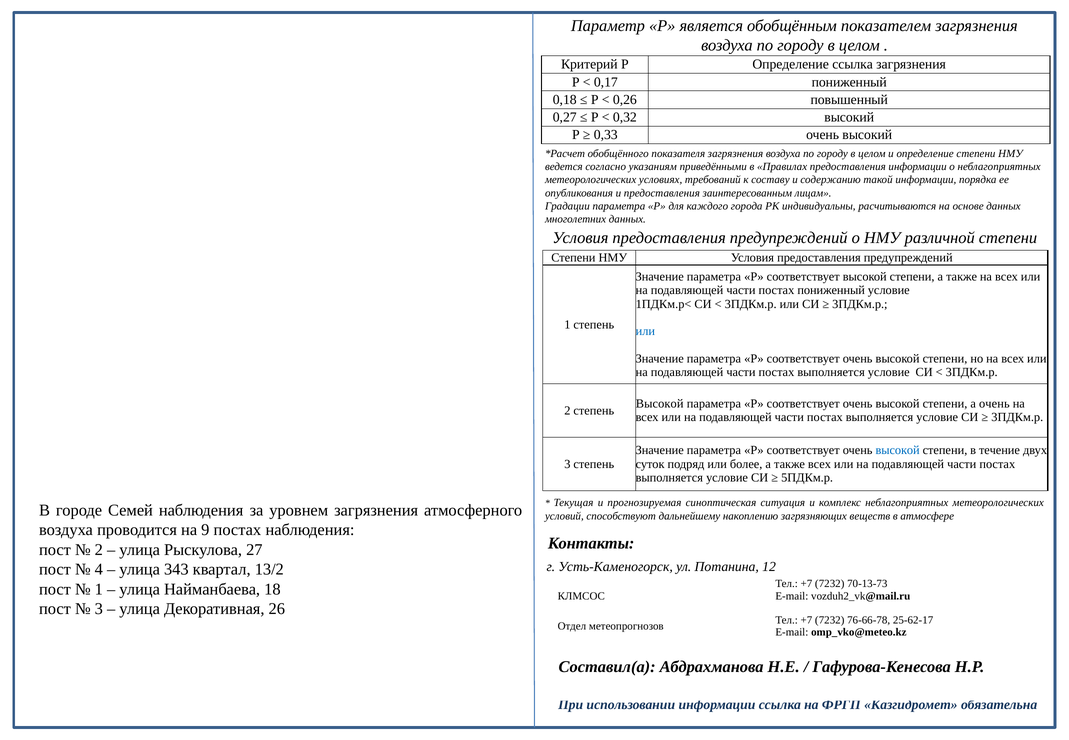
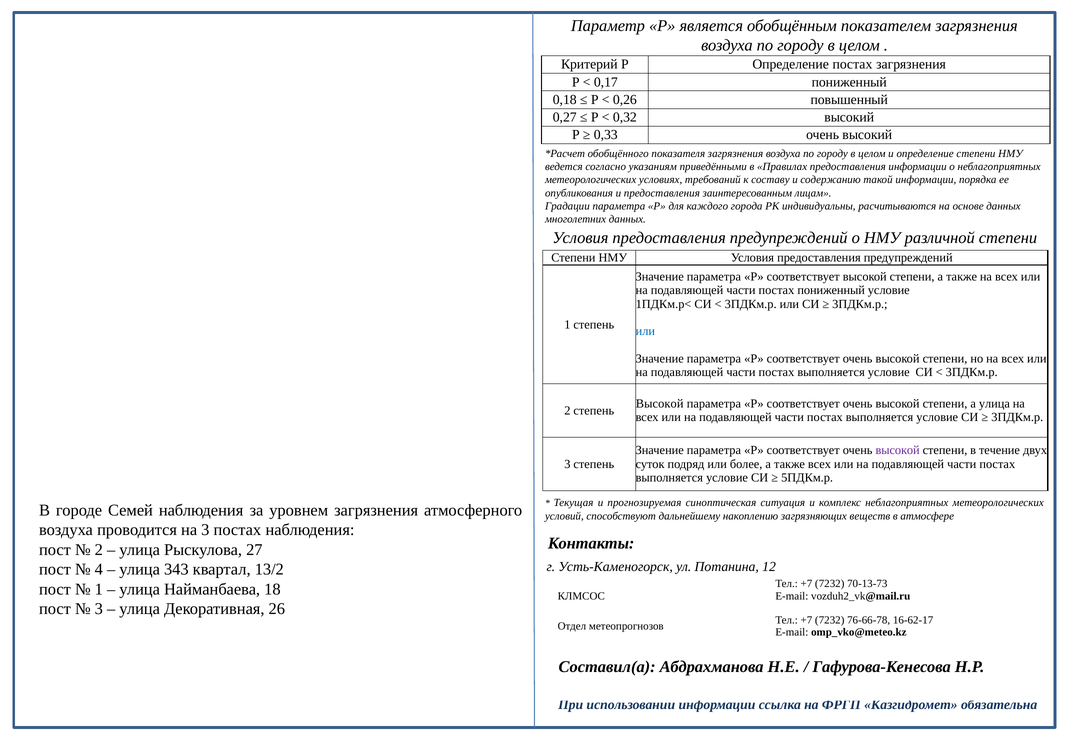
Определение ссылка: ссылка -> постах (852, 64)
а очень: очень -> улица (994, 404)
высокой colour: blue -> purple (898, 450)
на 9: 9 -> 3 (205, 530)
25-62-17: 25-62-17 -> 16-62-17 (913, 620)
